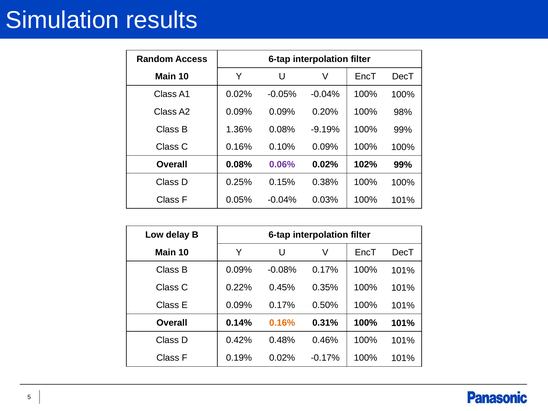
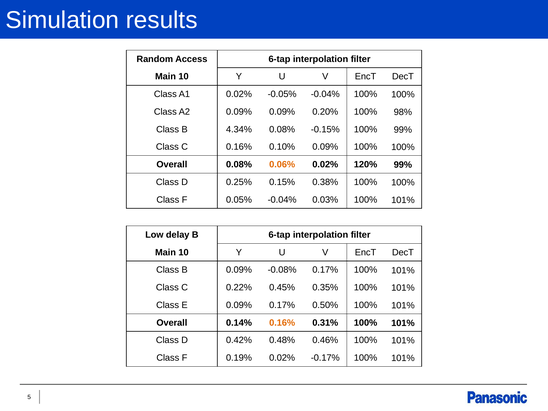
1.36%: 1.36% -> 4.34% (239, 129)
-9.19%: -9.19% -> -0.15% (325, 129)
0.06% colour: purple -> orange (282, 165)
102%: 102% -> 120% (366, 165)
